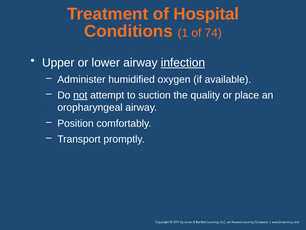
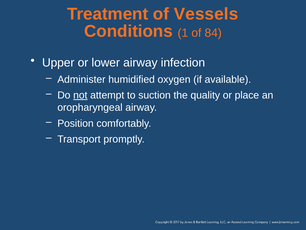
Hospital: Hospital -> Vessels (206, 14)
74: 74 -> 84 (213, 33)
infection underline: present -> none (183, 63)
